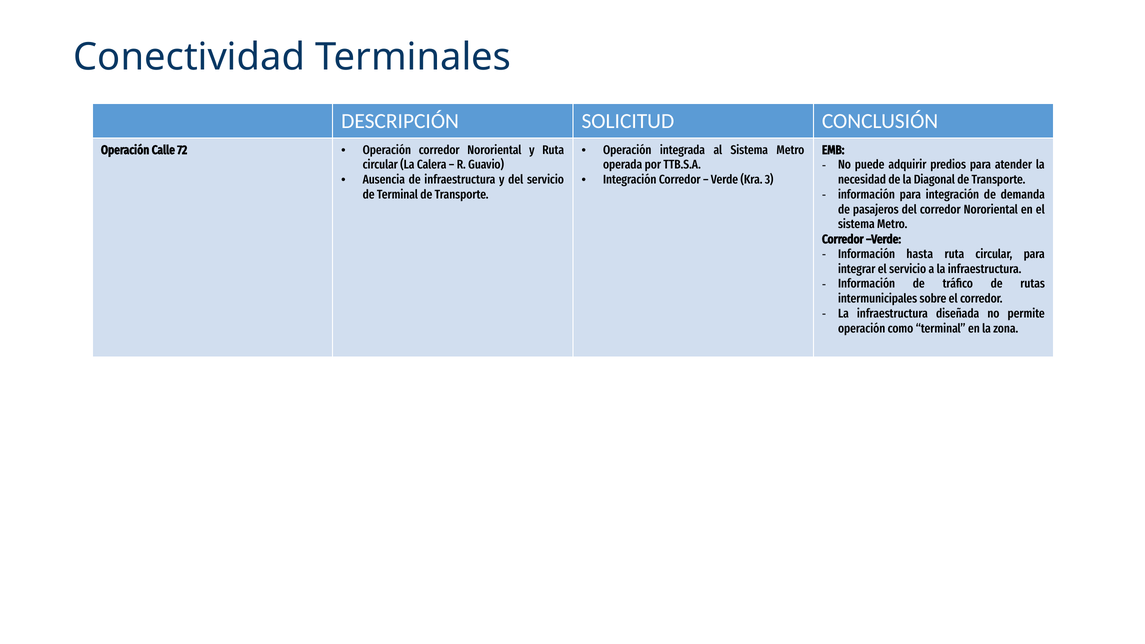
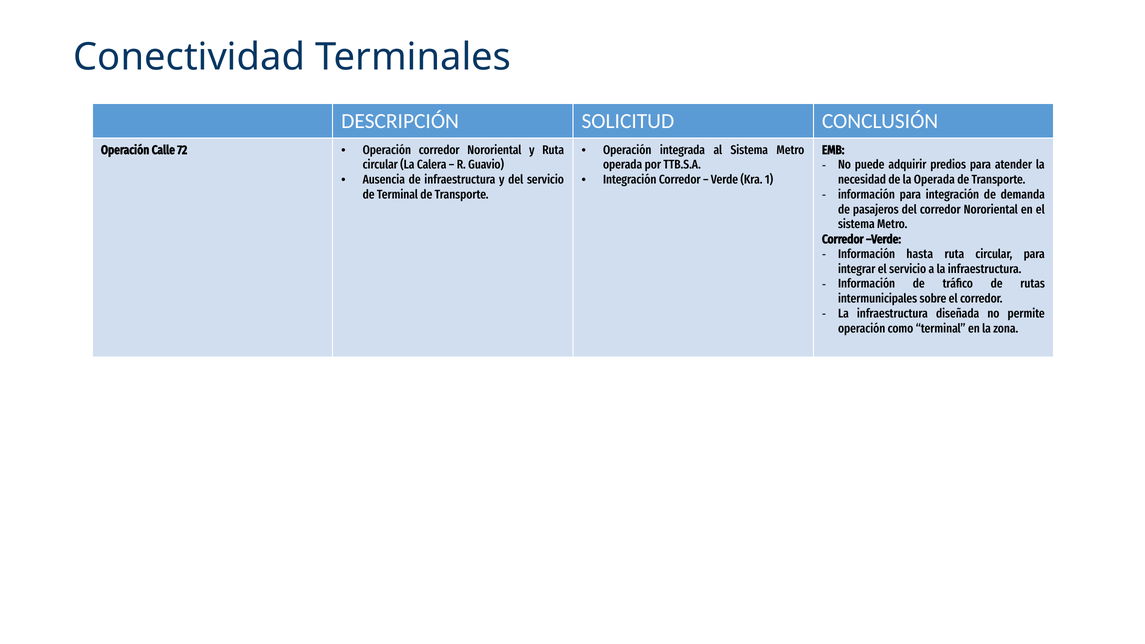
3: 3 -> 1 (769, 180)
la Diagonal: Diagonal -> Operada (934, 180)
